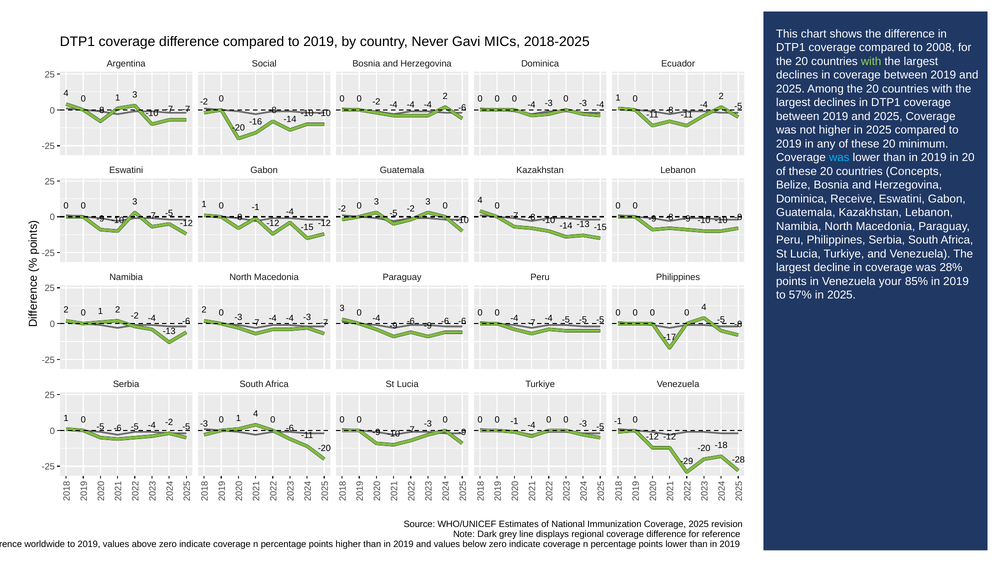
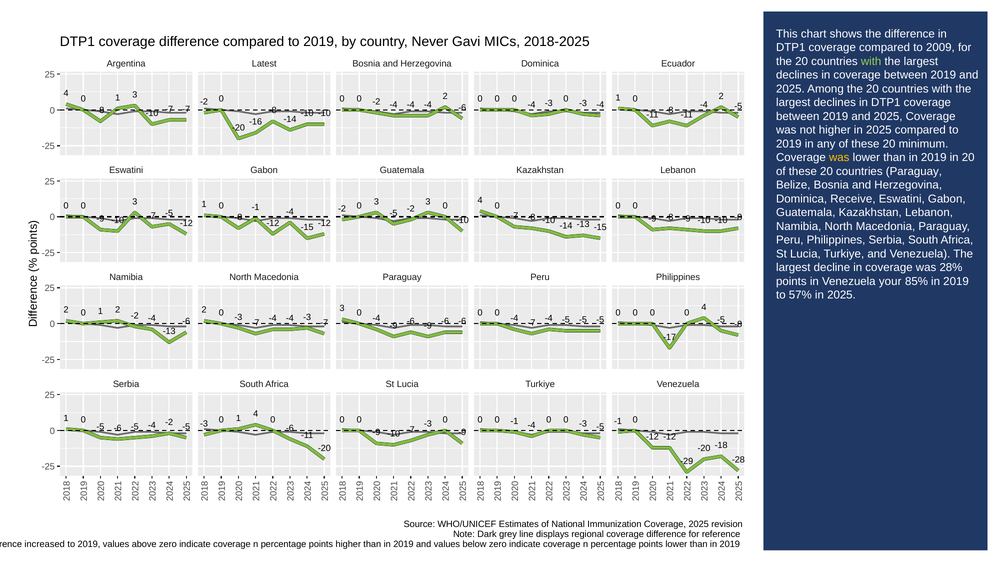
2008: 2008 -> 2009 (940, 48)
Social: Social -> Latest (264, 64)
was colour: light blue -> yellow (839, 158)
countries Concepts: Concepts -> Paraguay (914, 171)
worldwide: worldwide -> increased (45, 545)
